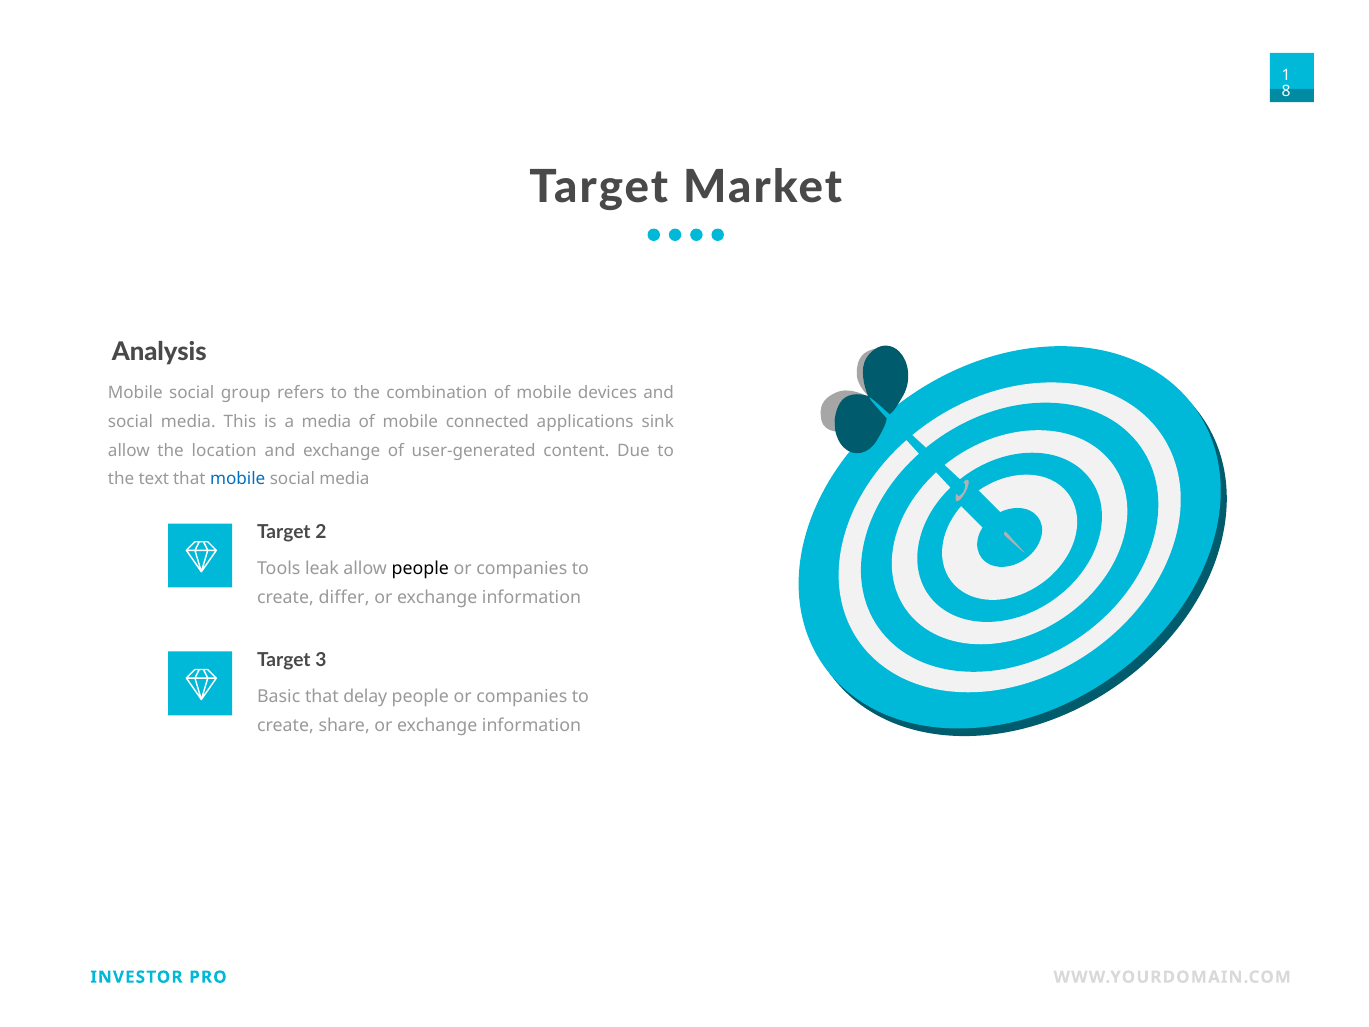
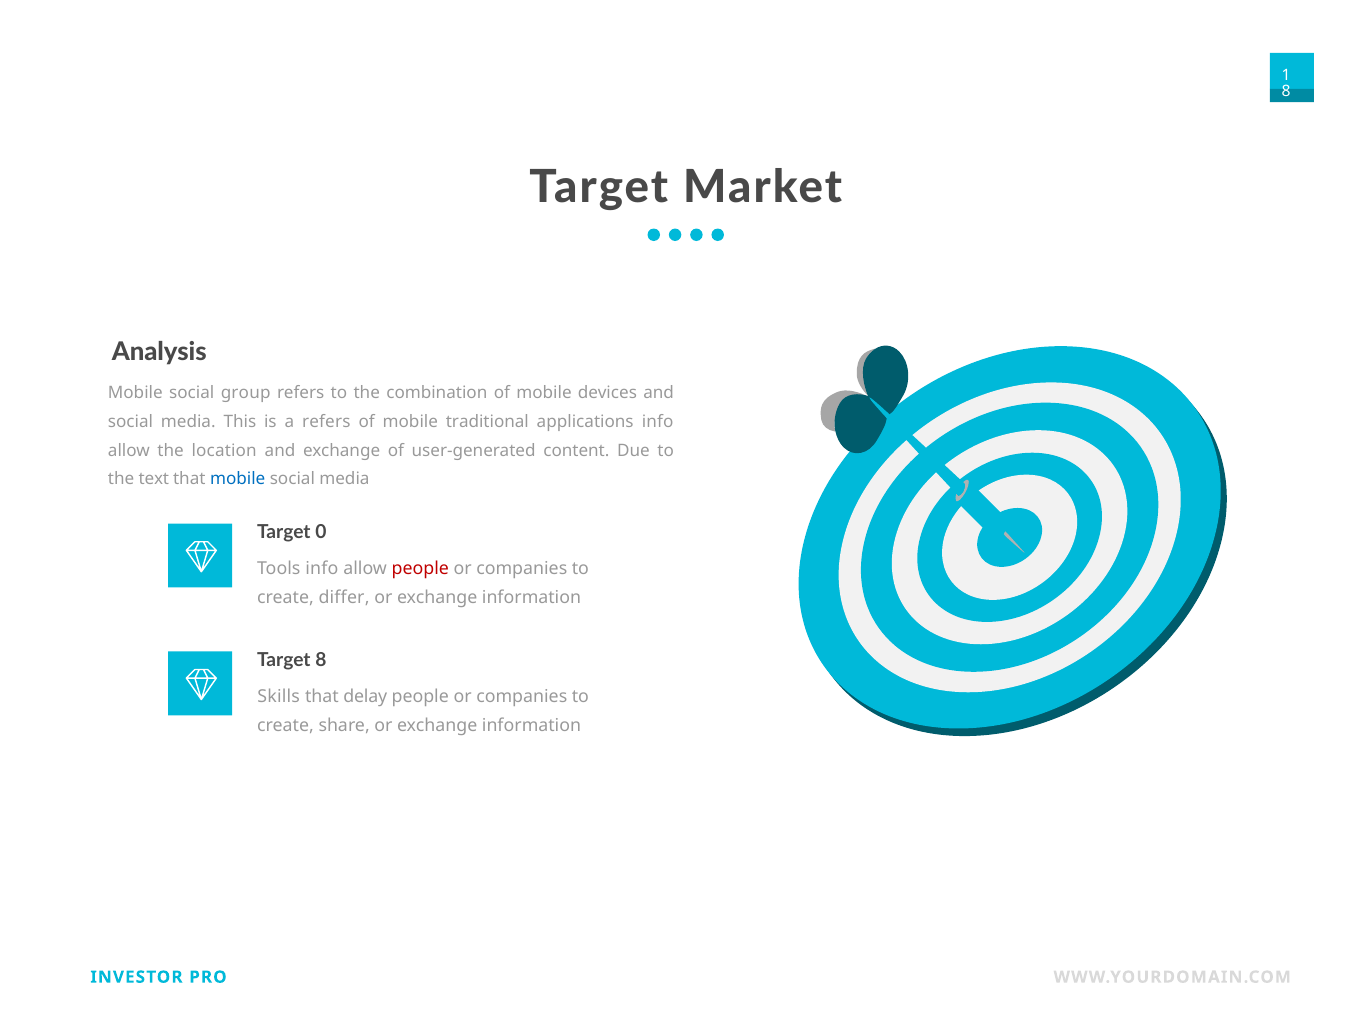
a media: media -> refers (326, 421)
connected: connected -> traditional (487, 421)
applications sink: sink -> info (658, 421)
2: 2 -> 0 (321, 532)
Tools leak: leak -> info (322, 569)
people colour: black -> red (420, 569)
Target 3: 3 -> 8 (321, 660)
Basic: Basic -> Skills (279, 697)
